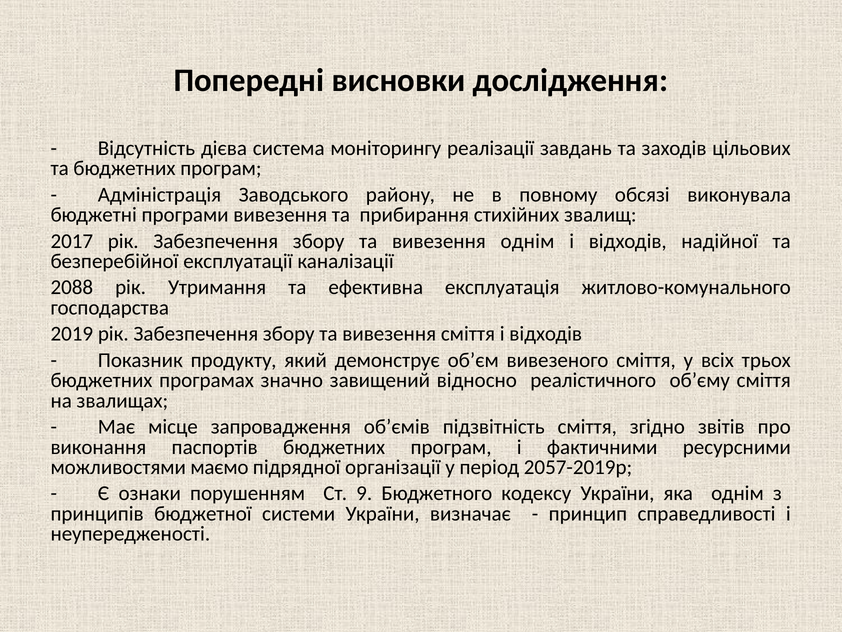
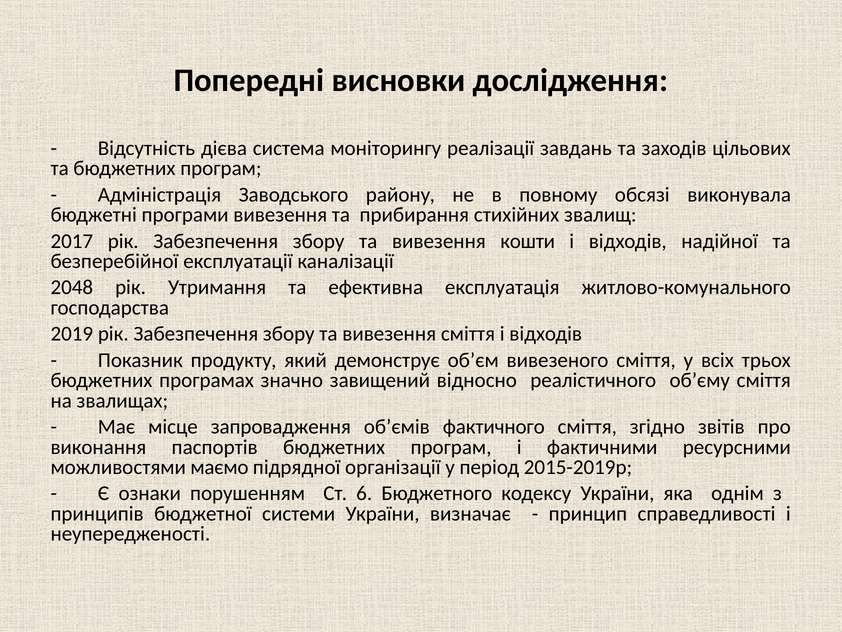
вивезення однім: однім -> кошти (528, 241)
2088: 2088 -> 2048 (72, 287)
підзвітність: підзвітність -> фактичного (494, 427)
2057-2019р: 2057-2019р -> 2015-2019р (578, 467)
9: 9 -> 6 (364, 493)
